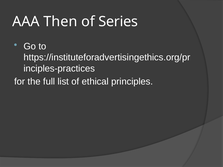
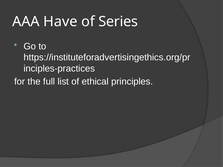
Then: Then -> Have (60, 22)
